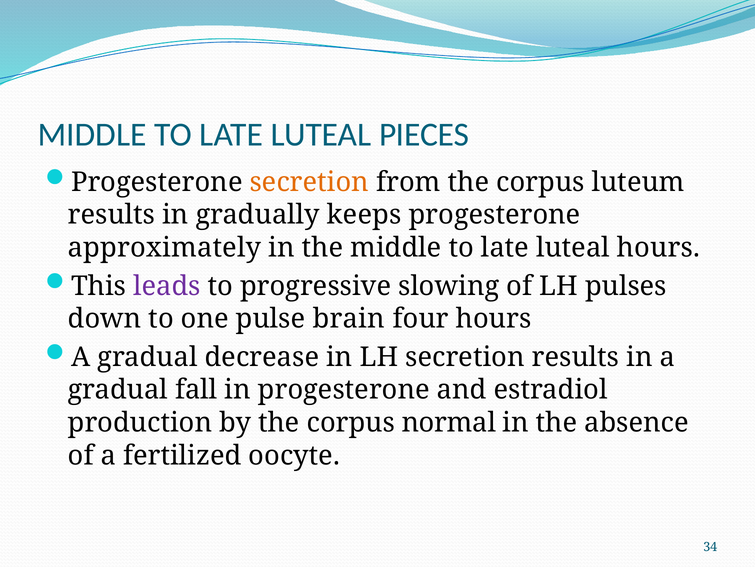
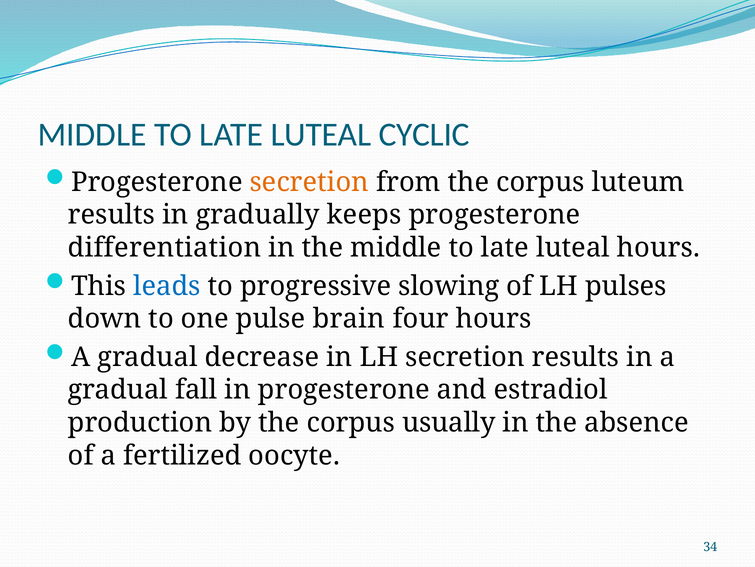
PIECES: PIECES -> CYCLIC (424, 135)
approximately: approximately -> differentiation (165, 247)
leads colour: purple -> blue (167, 286)
normal: normal -> usually (449, 422)
